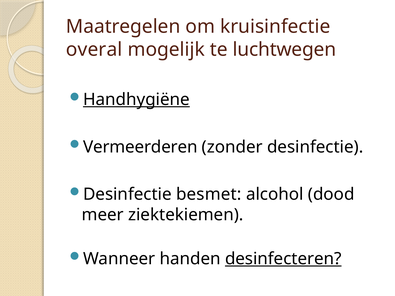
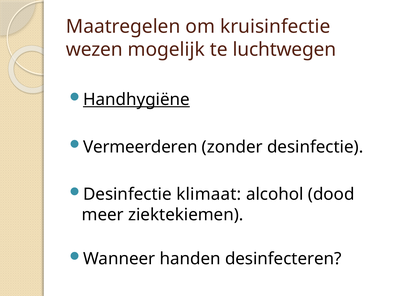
overal: overal -> wezen (94, 50)
besmet: besmet -> klimaat (209, 194)
desinfecteren underline: present -> none (283, 259)
